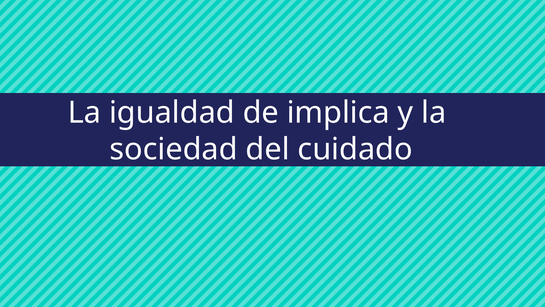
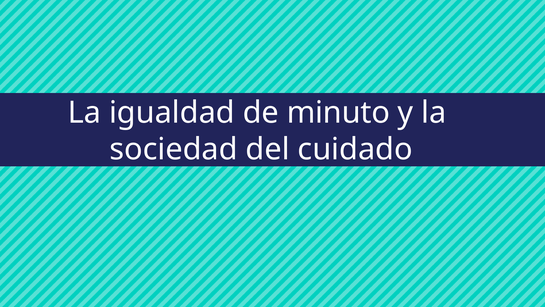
implica: implica -> minuto (338, 112)
